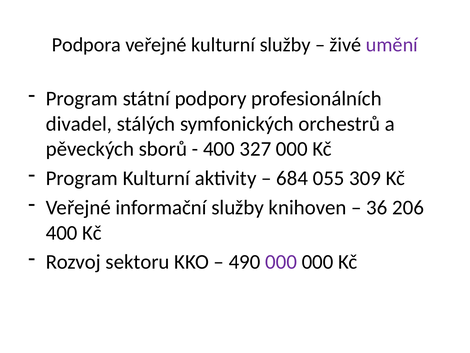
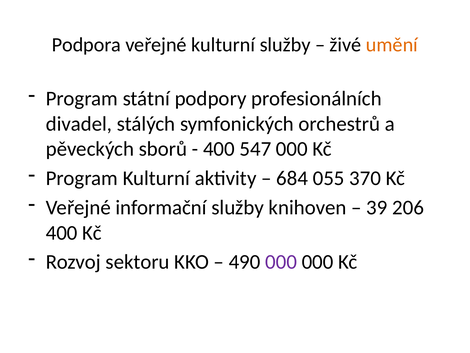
umění colour: purple -> orange (392, 45)
327: 327 -> 547 (255, 149)
309: 309 -> 370 (365, 178)
36: 36 -> 39 (377, 207)
